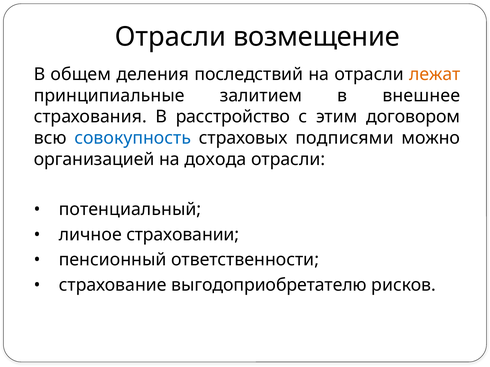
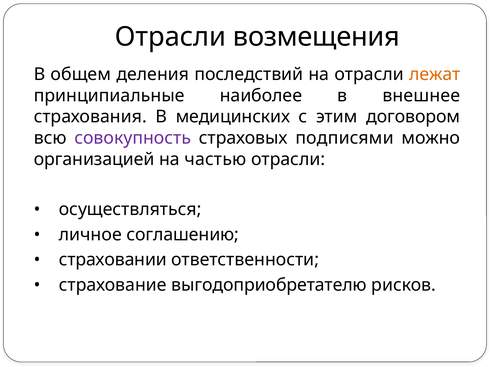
возмещение: возмещение -> возмещения (316, 37)
залитием: залитием -> наиболее (261, 96)
расстройство: расстройство -> медицинских (233, 117)
совокупность colour: blue -> purple (133, 138)
дохода: дохода -> частью (215, 159)
потенциальный: потенциальный -> осуществляться (130, 210)
страховании: страховании -> соглашению (183, 235)
пенсионный: пенсионный -> страховании (113, 260)
